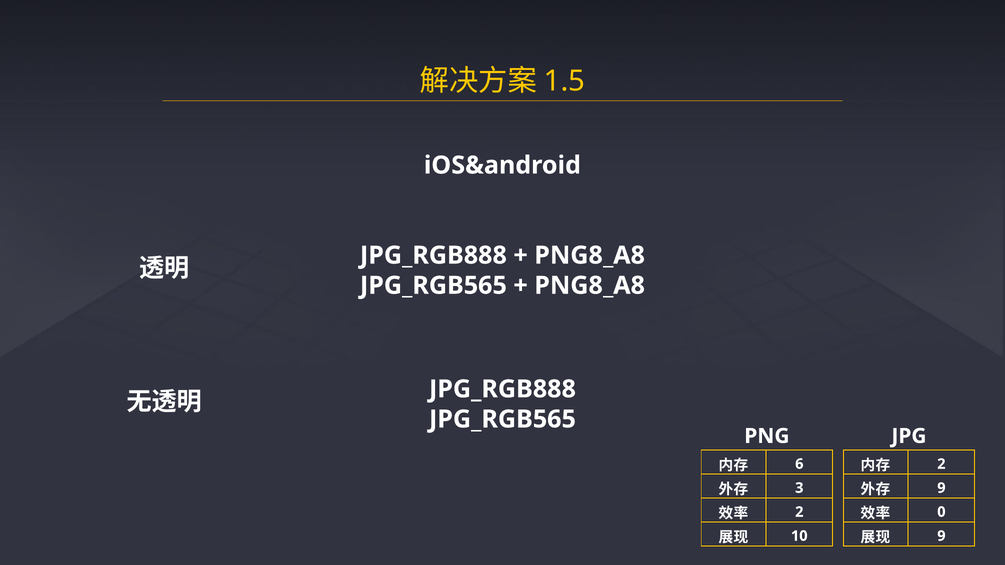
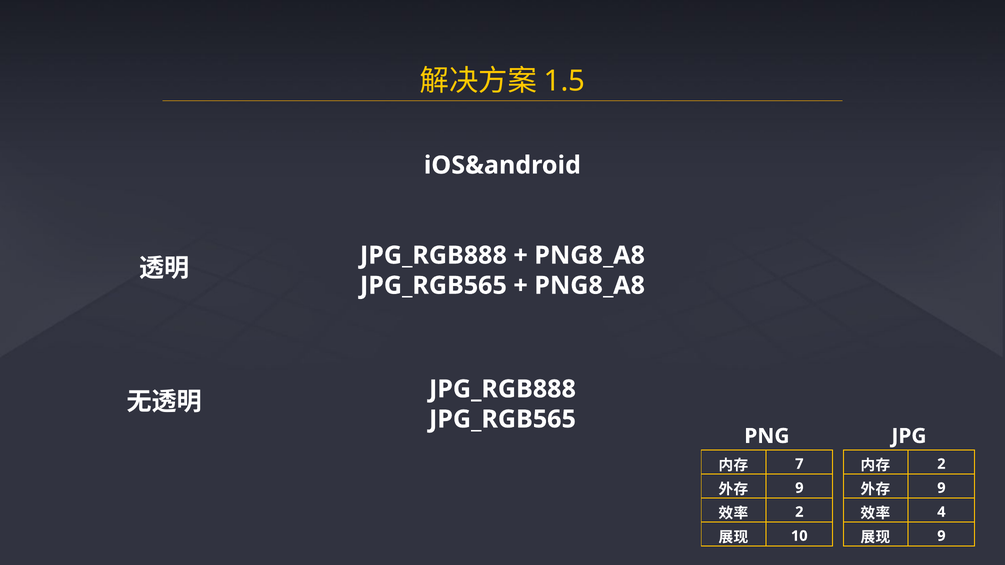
6: 6 -> 7 (799, 464)
3: 3 -> 9 (799, 488)
0: 0 -> 4 (941, 512)
